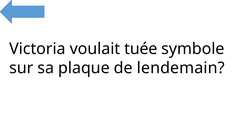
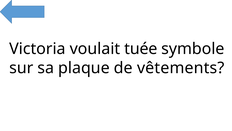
lendemain: lendemain -> vêtements (181, 68)
